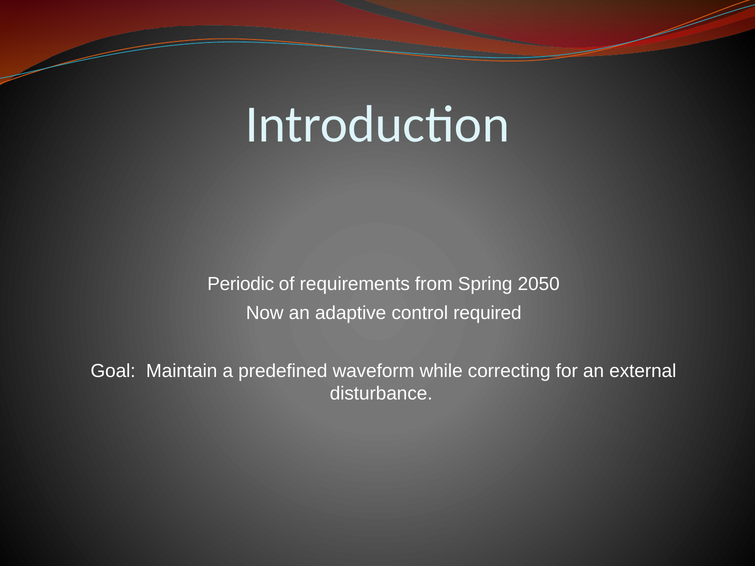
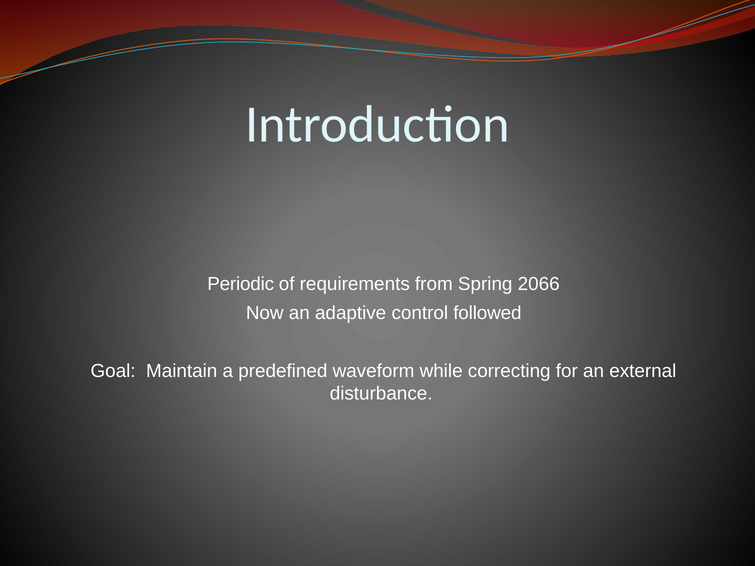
2050: 2050 -> 2066 (539, 284)
required: required -> followed (487, 313)
